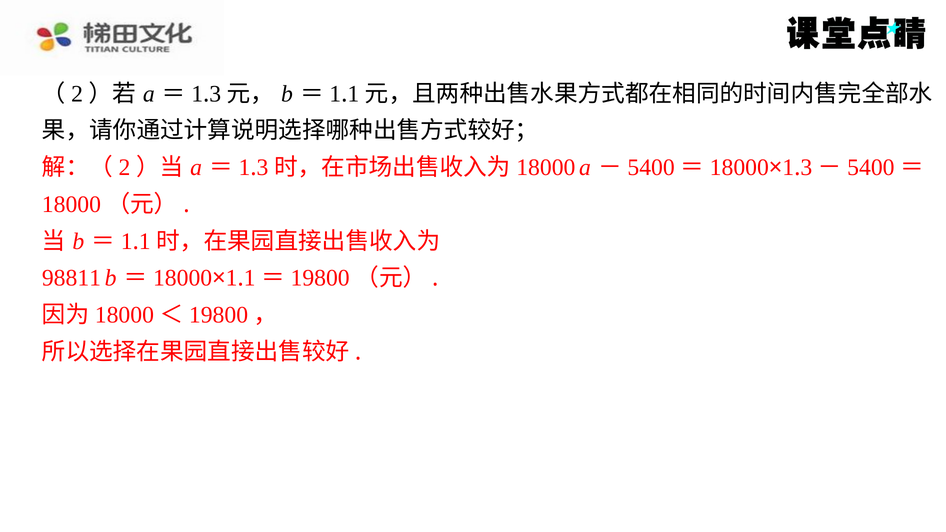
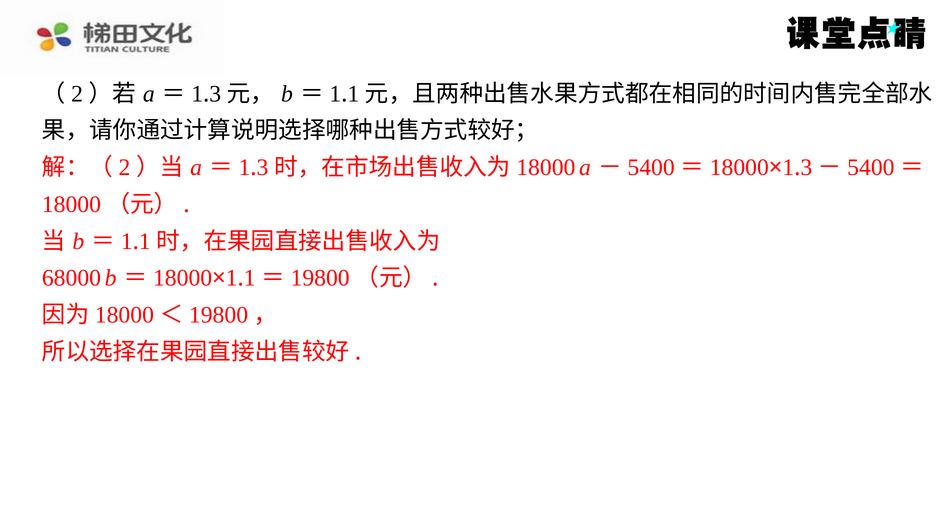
98811: 98811 -> 68000 (71, 278)
